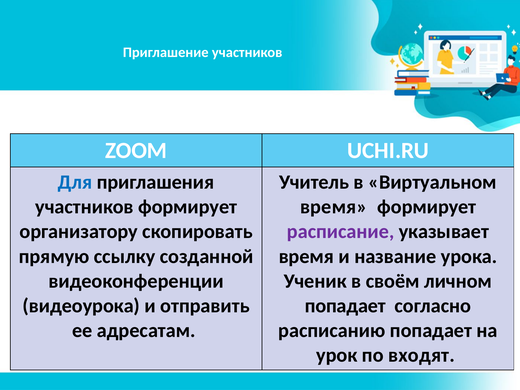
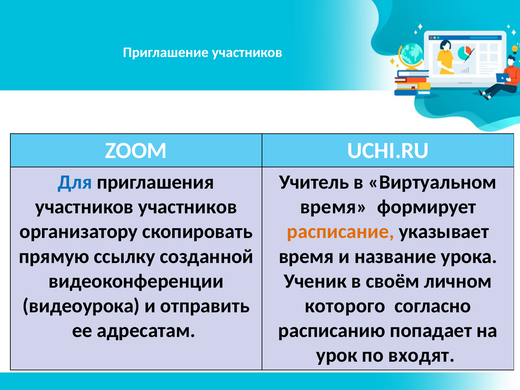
участников формирует: формирует -> участников (188, 207)
расписание colour: purple -> orange (341, 232)
попадает: попадает -> которого (345, 306)
